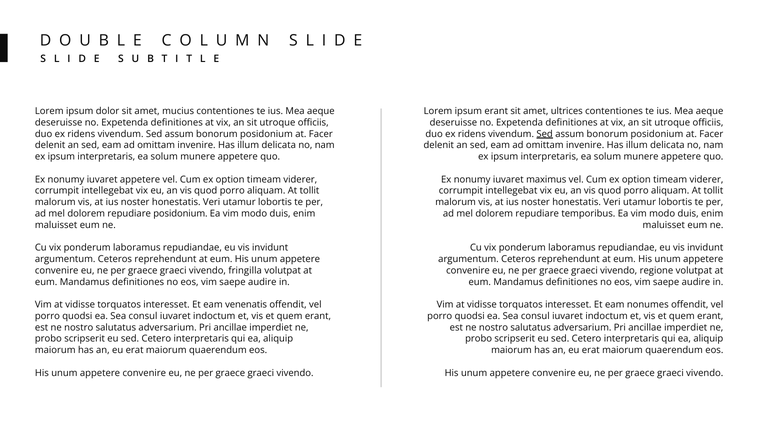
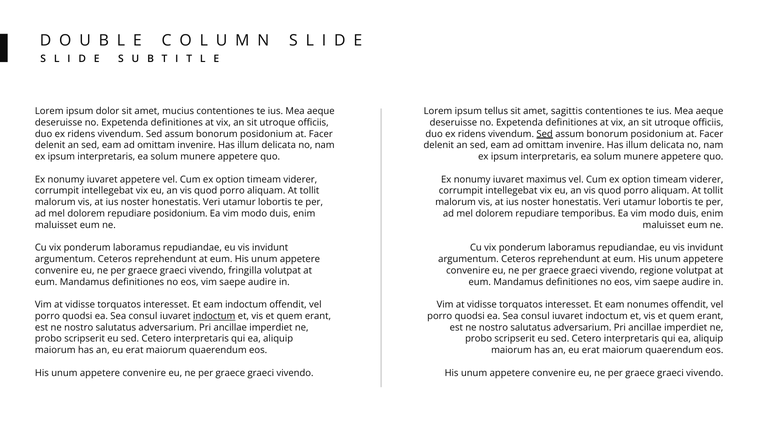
ipsum erant: erant -> tellus (496, 111)
ultrices: ultrices -> sagittis (567, 111)
eam venenatis: venenatis -> indoctum (246, 305)
indoctum underline: none -> present (214, 316)
